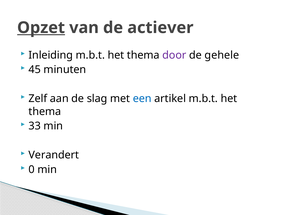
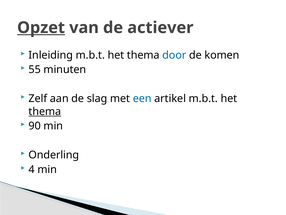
door colour: purple -> blue (174, 55)
gehele: gehele -> komen (222, 55)
45: 45 -> 55 (35, 69)
thema underline: none -> present (45, 111)
33: 33 -> 90 (35, 126)
Verandert: Verandert -> Onderling (54, 155)
0: 0 -> 4 (32, 169)
